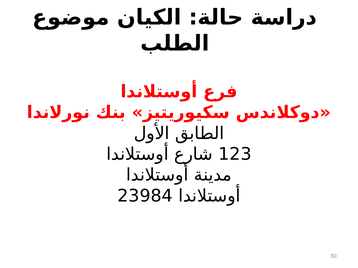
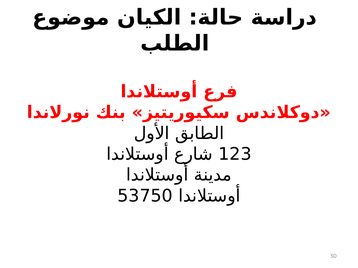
23984: 23984 -> 53750 (145, 196)
